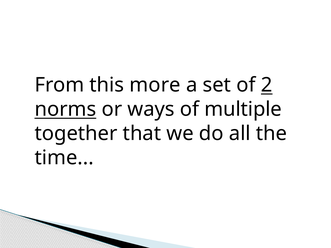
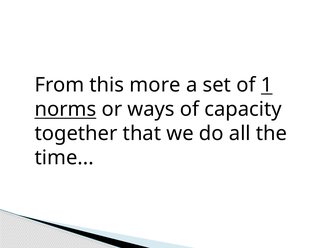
2: 2 -> 1 (267, 85)
multiple: multiple -> capacity (243, 109)
